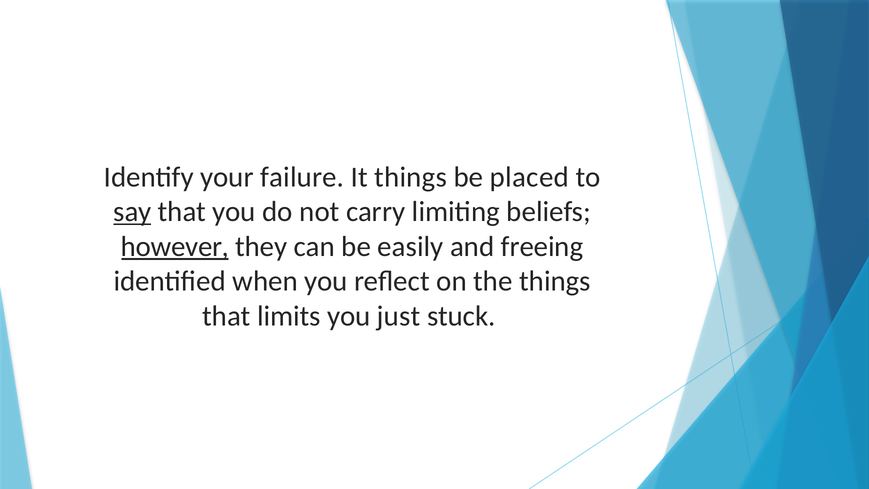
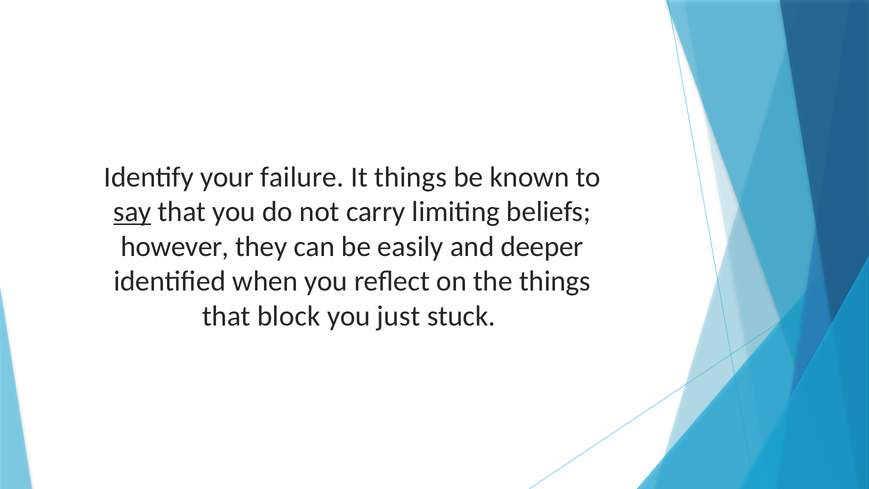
placed: placed -> known (530, 177)
however underline: present -> none (175, 246)
freeing: freeing -> deeper (542, 246)
limits: limits -> block (289, 316)
